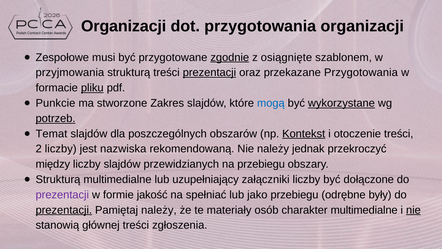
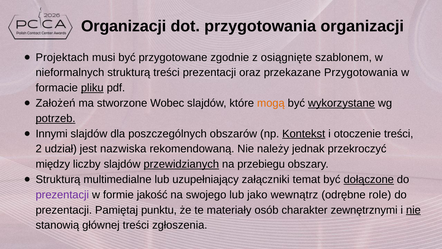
Zespołowe: Zespołowe -> Projektach (62, 57)
zgodnie underline: present -> none (230, 57)
przyjmowania: przyjmowania -> nieformalnych (70, 73)
prezentacji underline: present -> none (209, 73)
Punkcie: Punkcie -> Założeń (55, 103)
Zakres: Zakres -> Wobec (167, 103)
mogą colour: blue -> orange (271, 103)
Temat: Temat -> Innymi (52, 134)
2 liczby: liczby -> udział (61, 149)
przewidzianych underline: none -> present (181, 164)
załączniki liczby: liczby -> temat (306, 179)
dołączone underline: none -> present (369, 179)
spełniać: spełniać -> swojego (206, 195)
jako przebiegu: przebiegu -> wewnątrz (294, 195)
były: były -> role (380, 195)
prezentacji underline: present -> none (64, 210)
Pamiętaj należy: należy -> punktu (159, 210)
charakter multimedialne: multimedialne -> zewnętrznymi (364, 210)
